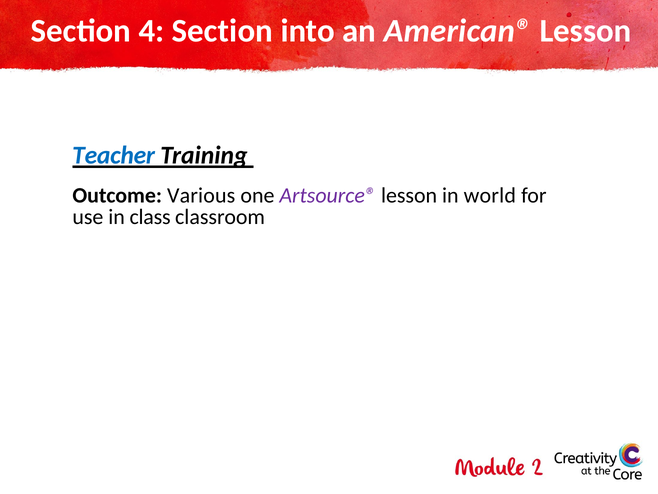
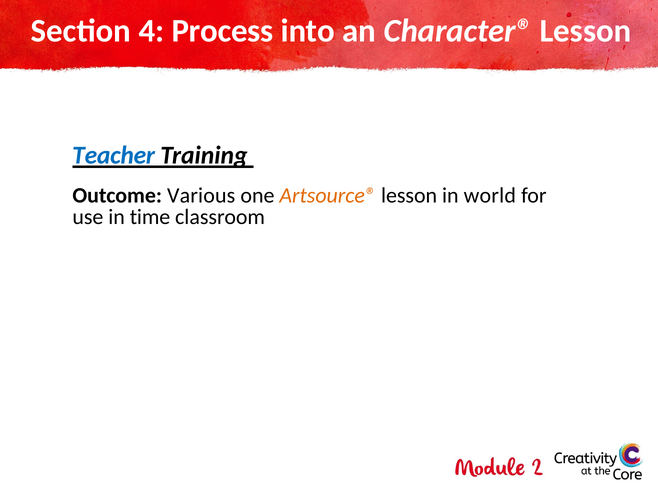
4 Section: Section -> Process (222, 31)
American®: American® -> Character® (458, 31)
Artsource® colour: purple -> orange (328, 195)
class: class -> time (150, 217)
